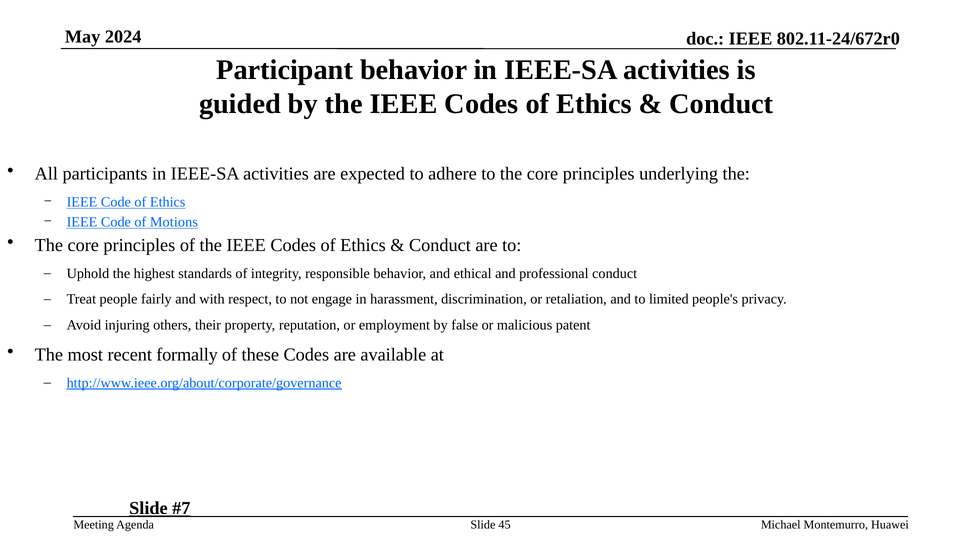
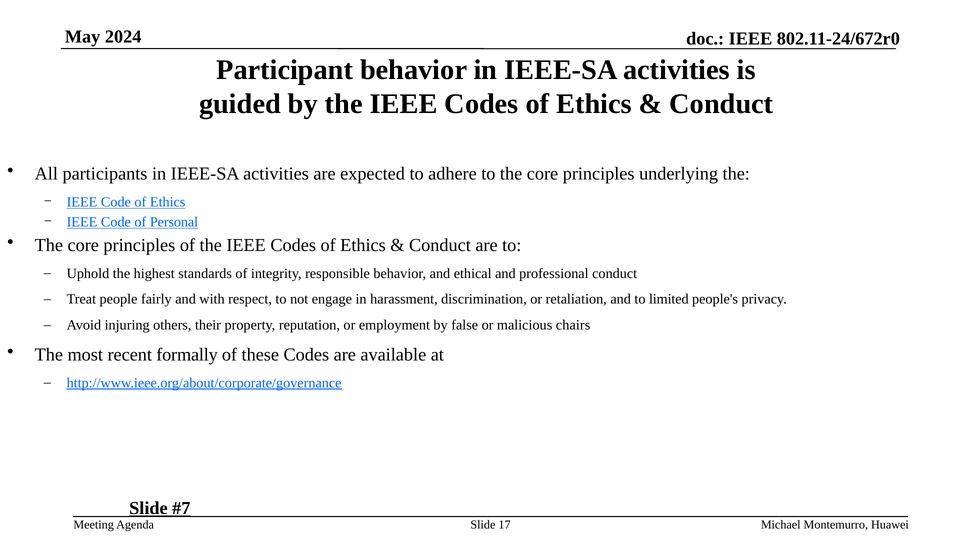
Motions: Motions -> Personal (174, 222)
patent: patent -> chairs (573, 325)
45: 45 -> 17 (505, 525)
